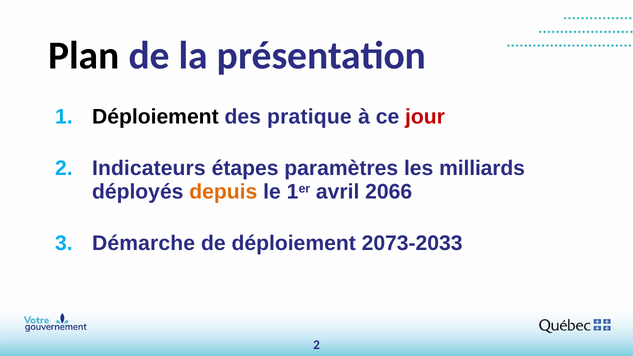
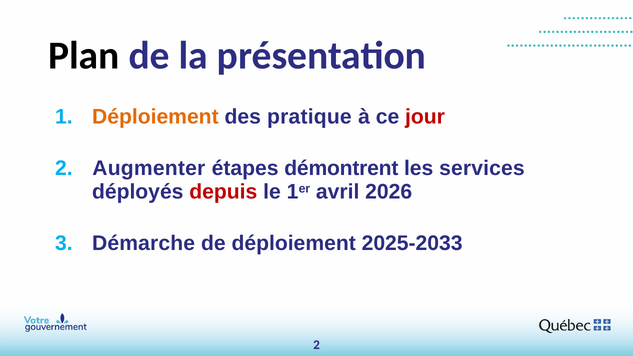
Déploiement colour: black -> orange (155, 117)
Indicateurs: Indicateurs -> Augmenter (149, 168)
paramètres: paramètres -> démontrent (341, 168)
milliards: milliards -> services (482, 168)
depuis colour: orange -> red (223, 192)
2066: 2066 -> 2026 (389, 192)
2073-2033: 2073-2033 -> 2025-2033 (412, 243)
